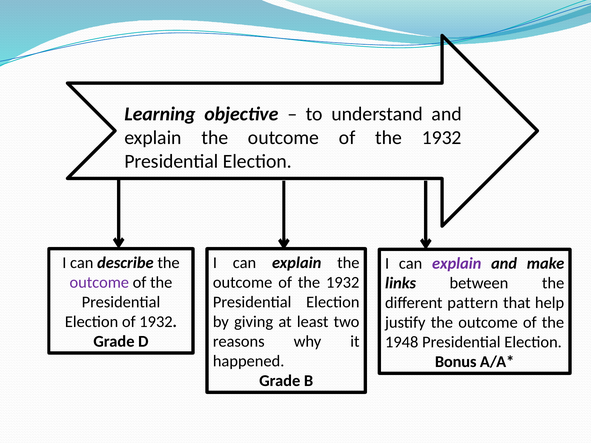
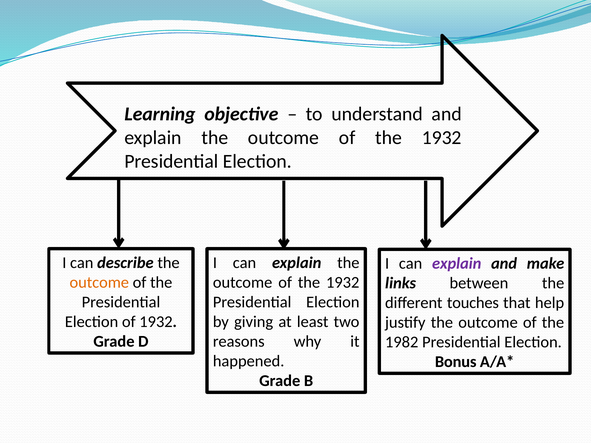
outcome colour: purple -> orange (99, 283)
pattern: pattern -> touches (473, 303)
1948: 1948 -> 1982 (402, 342)
